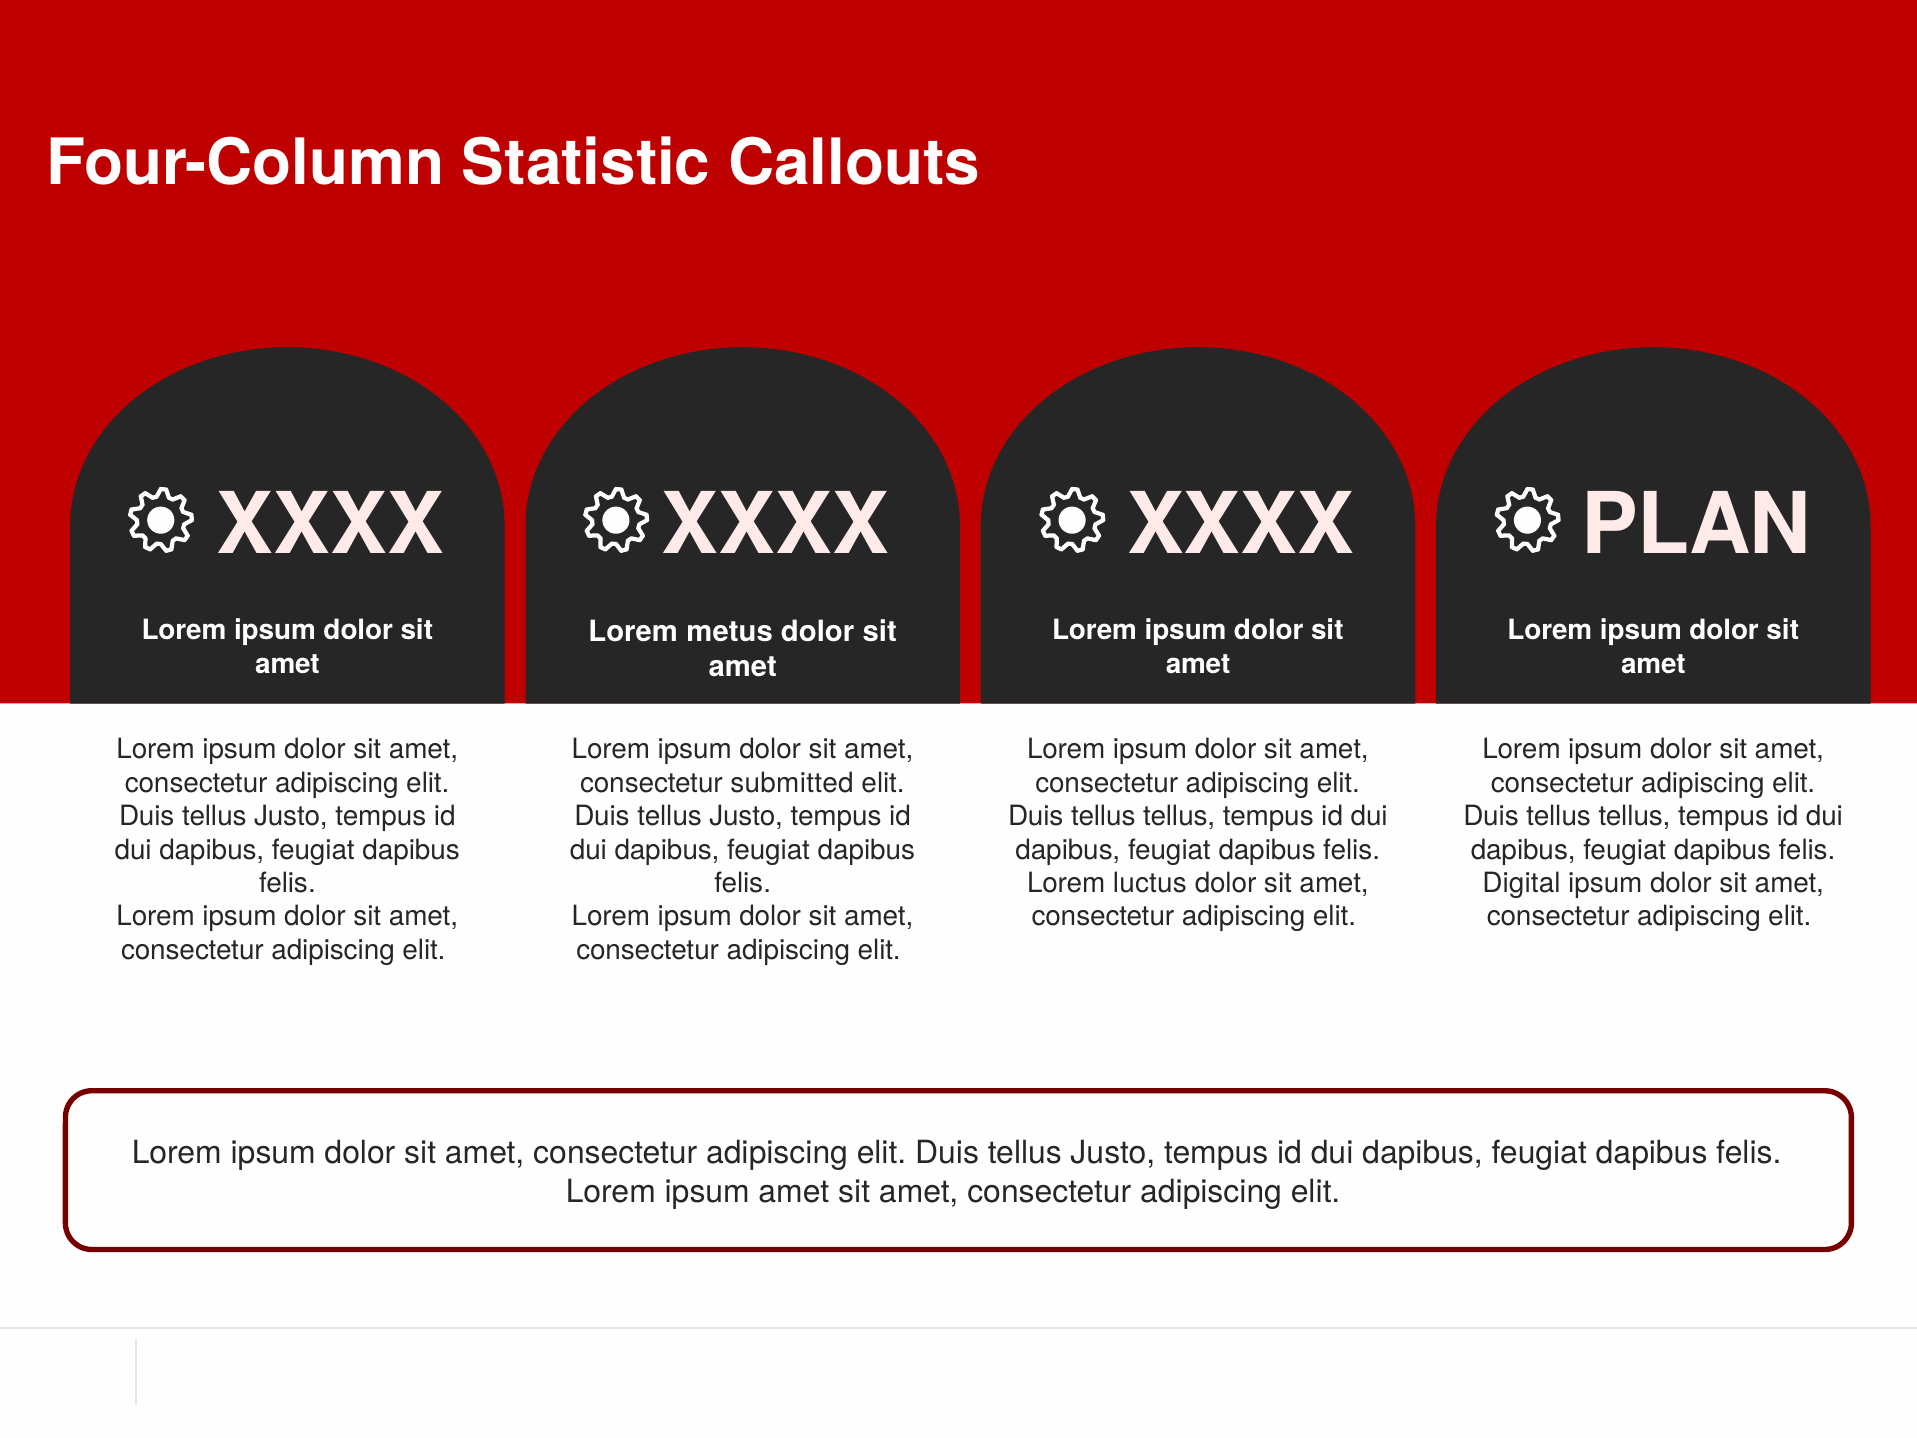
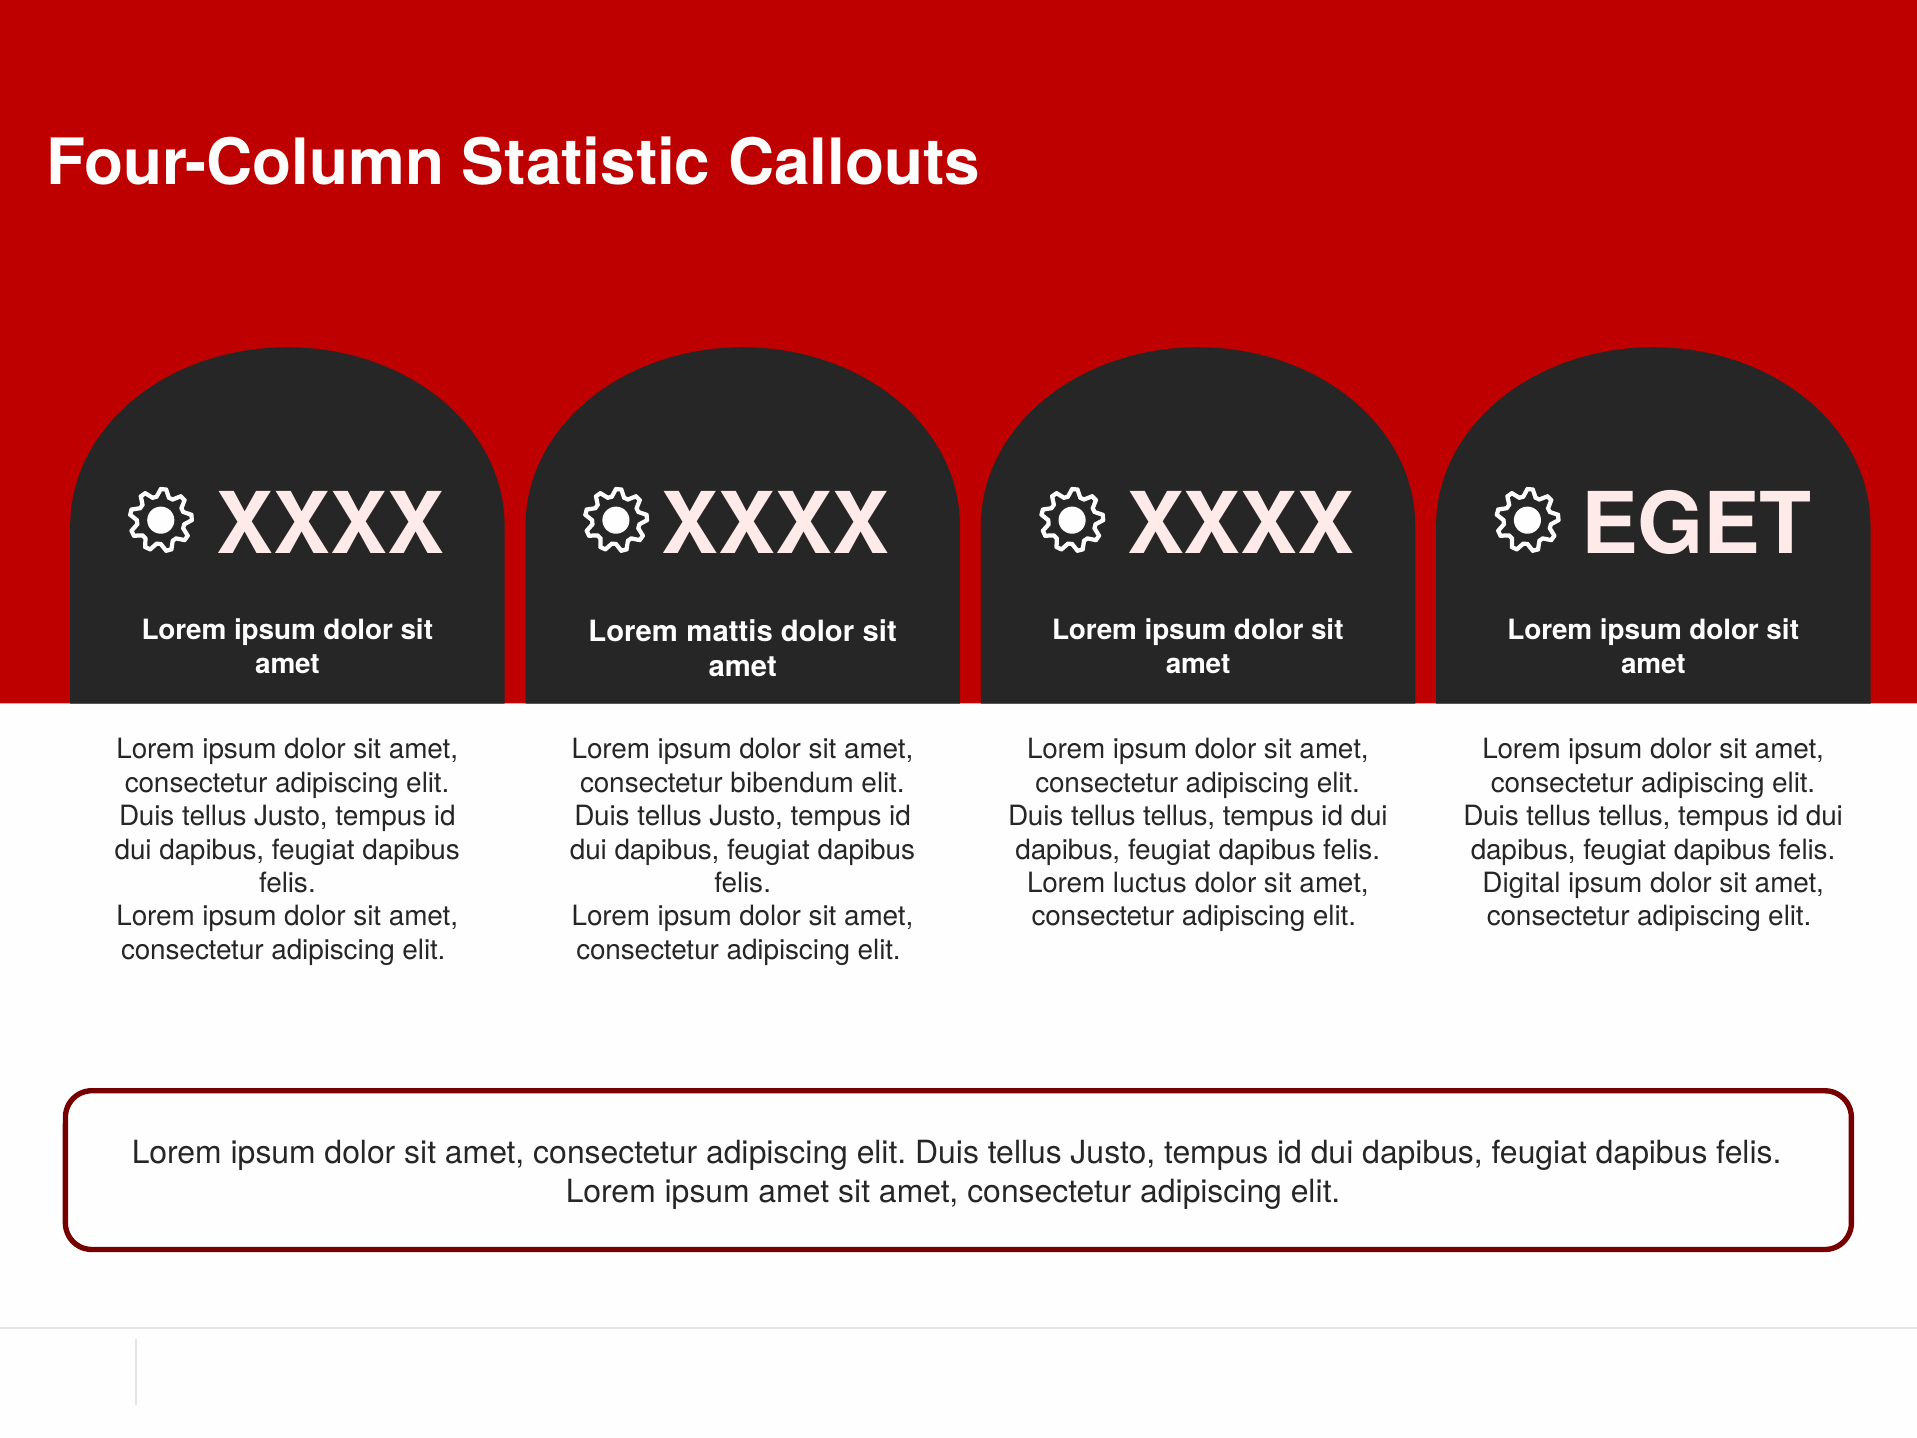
PLAN: PLAN -> EGET (1697, 526)
metus: metus -> mattis (730, 631)
submitted: submitted -> bibendum (792, 783)
